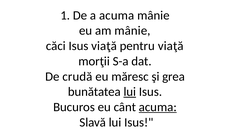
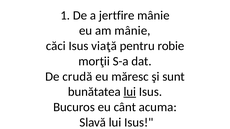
a acuma: acuma -> jertfire (117, 15)
pentru viaţă: viaţă -> robie (171, 46)
grea: grea -> sunt (174, 77)
acuma underline: present -> none (158, 107)
